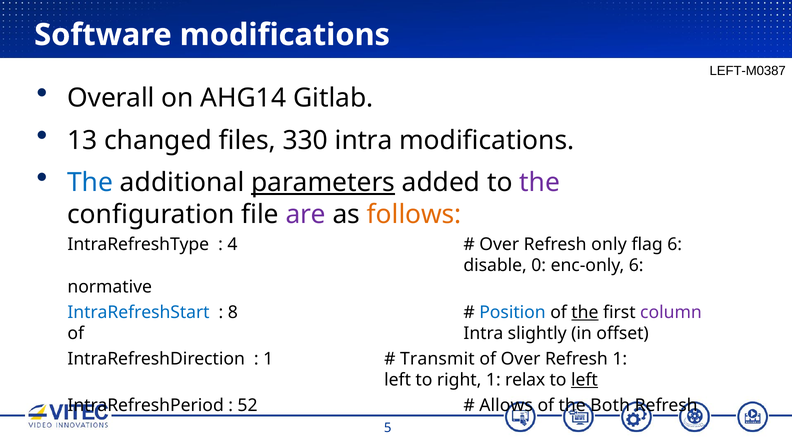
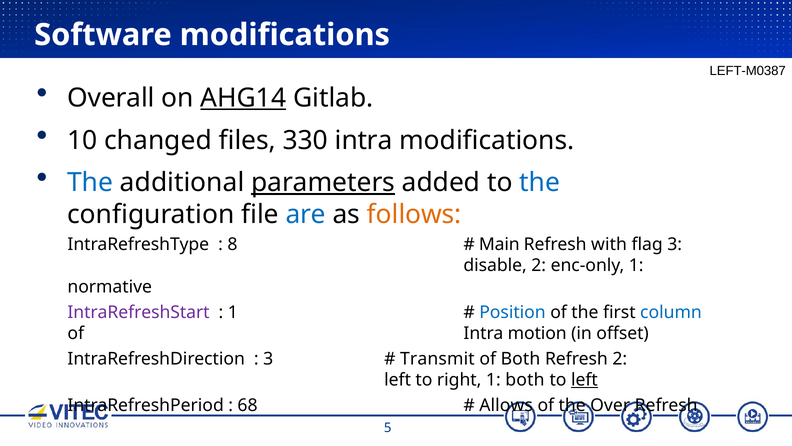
AHG14 underline: none -> present (243, 98)
13: 13 -> 10 (82, 140)
the colour: purple -> blue (540, 182)
are colour: purple -> blue (306, 214)
4: 4 -> 8 (233, 244)
Over: Over -> Main (499, 244)
only: only -> with (609, 244)
flag 6: 6 -> 3 (675, 244)
disable 0: 0 -> 2 (539, 265)
enc-only 6: 6 -> 1 (636, 265)
IntraRefreshStart colour: blue -> purple (138, 312)
8: 8 -> 1 (233, 312)
the underline: present -> none (585, 312)
column colour: purple -> blue (671, 312)
slightly: slightly -> motion (537, 333)
1: 1 -> 3 (268, 359)
of Over: Over -> Both (520, 359)
Refresh 1: 1 -> 2 (620, 359)
1 relax: relax -> both (525, 380)
52: 52 -> 68 (248, 405)
Both: Both -> Over (610, 405)
